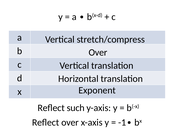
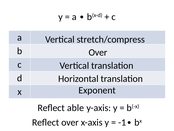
such: such -> able (76, 107)
